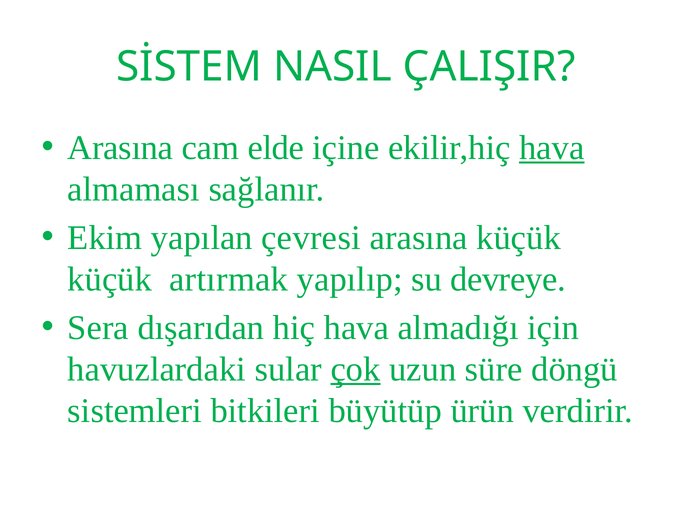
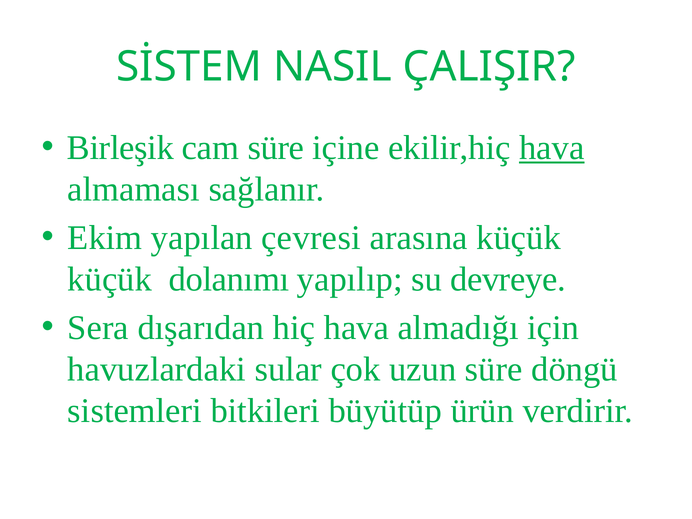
Arasına: Arasına -> Birleşik (120, 148)
cam elde: elde -> süre (276, 148)
artırmak: artırmak -> dolanımı (229, 279)
çok underline: present -> none (355, 369)
